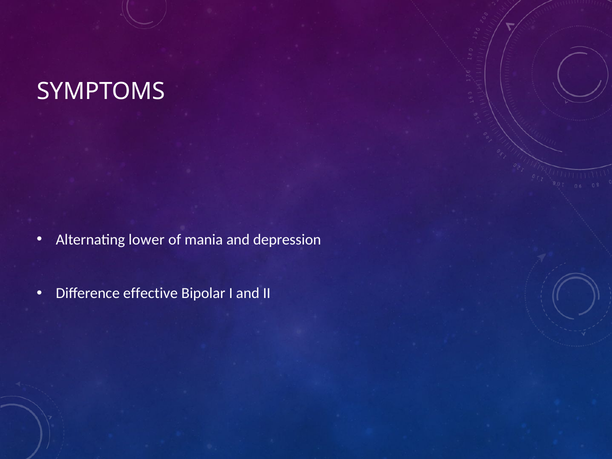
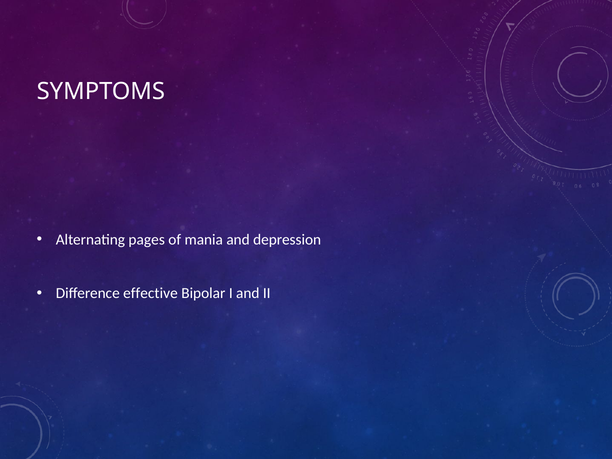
lower: lower -> pages (147, 240)
